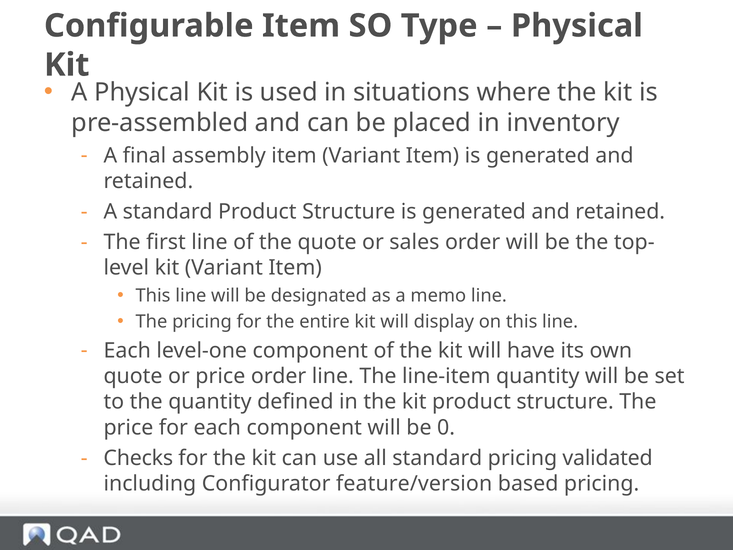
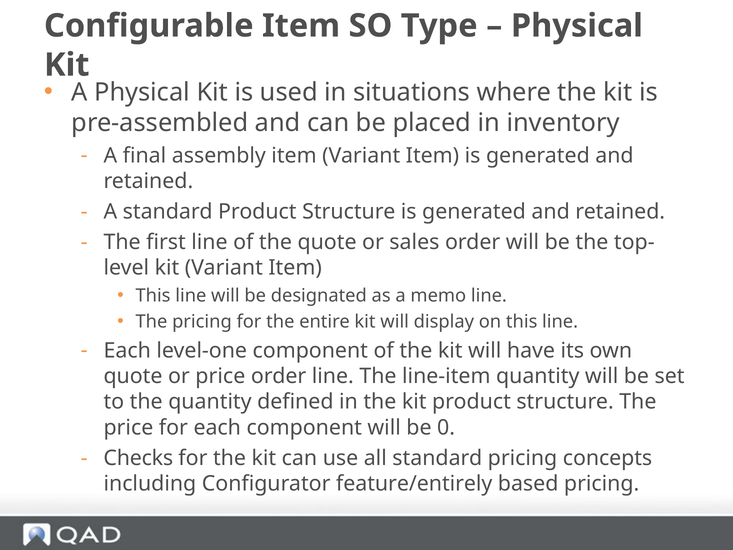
validated: validated -> concepts (608, 458)
feature/version: feature/version -> feature/entirely (414, 484)
